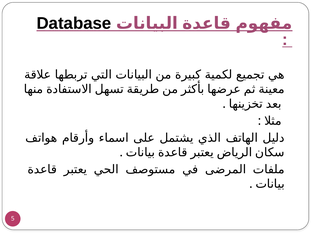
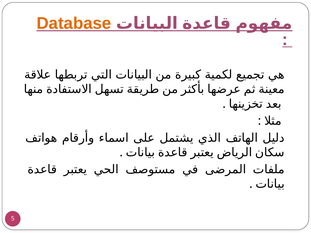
Database colour: black -> orange (74, 23)
